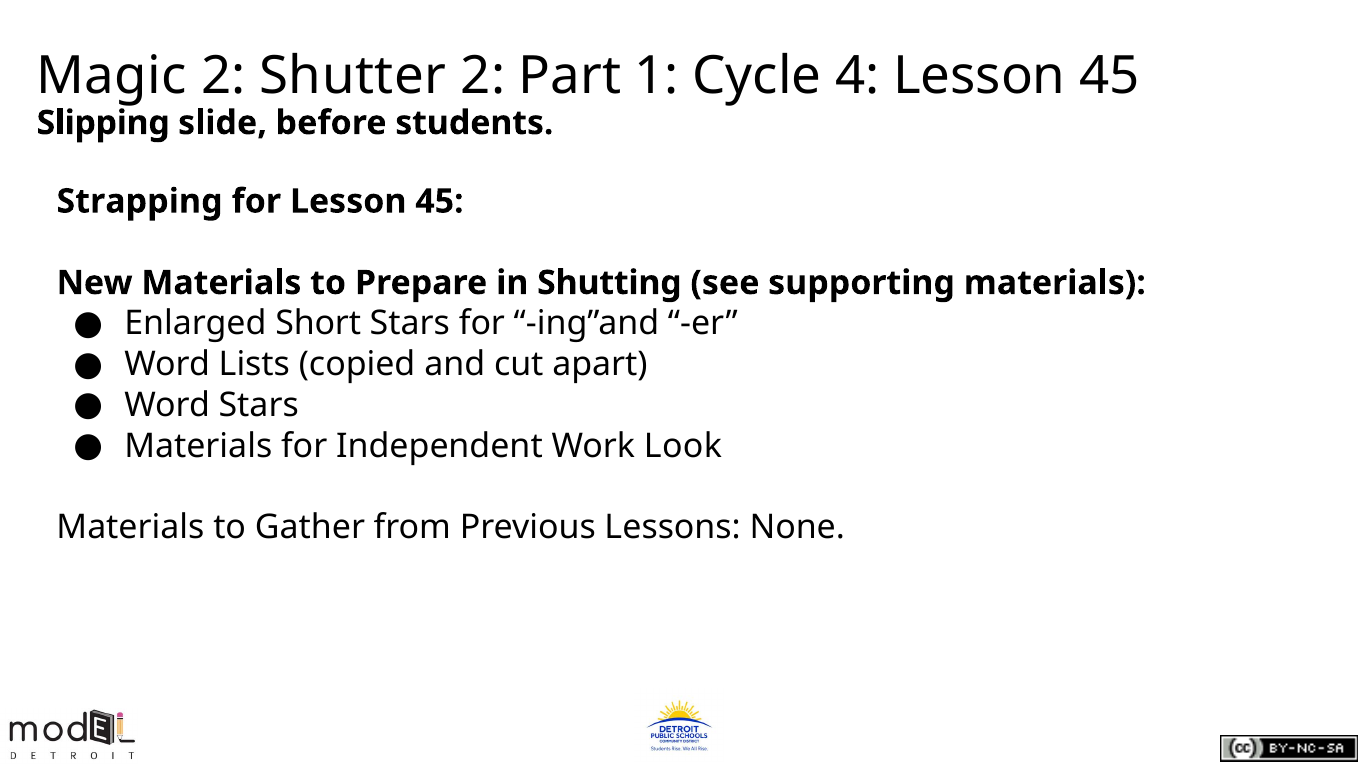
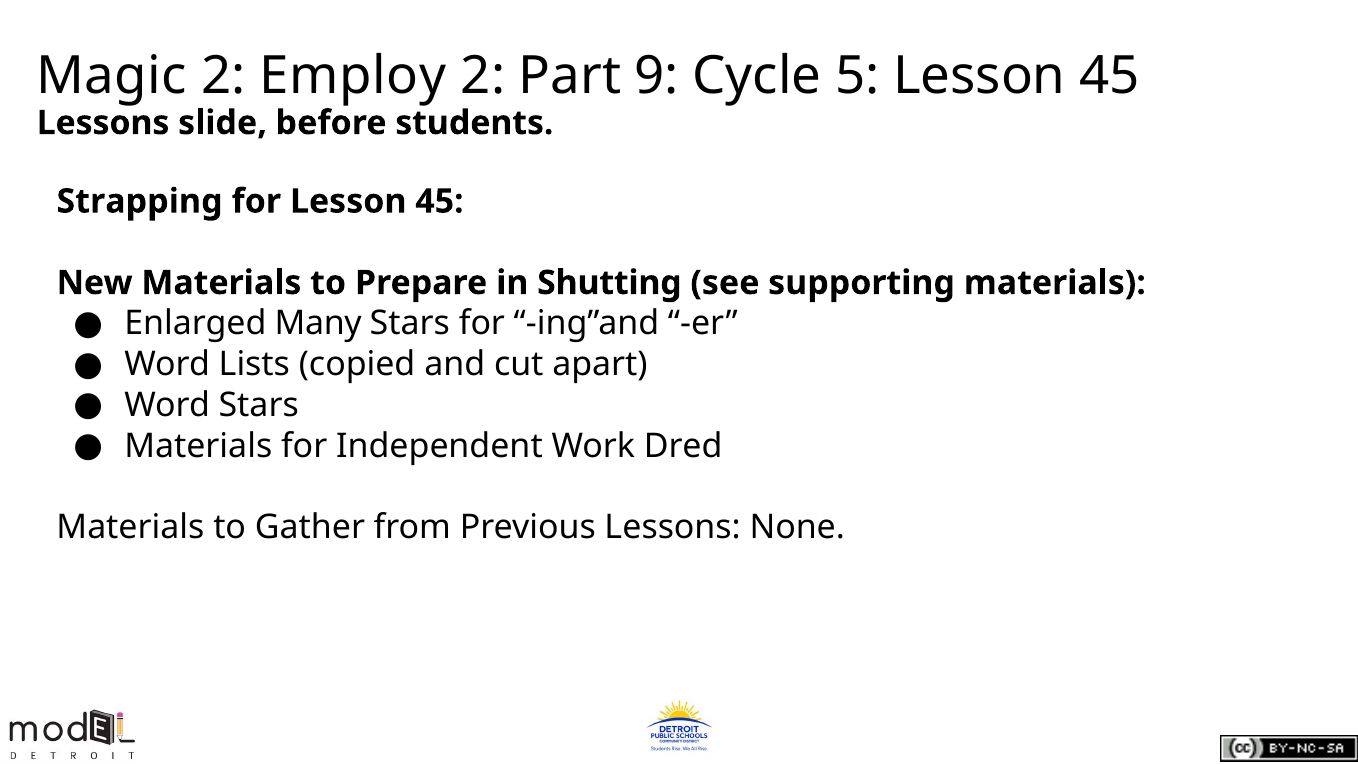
Shutter: Shutter -> Employ (353, 76)
1: 1 -> 9 (657, 76)
4: 4 -> 5 (857, 76)
Slipping: Slipping -> Lessons (103, 123)
Short: Short -> Many (318, 324)
Look: Look -> Dred (683, 446)
